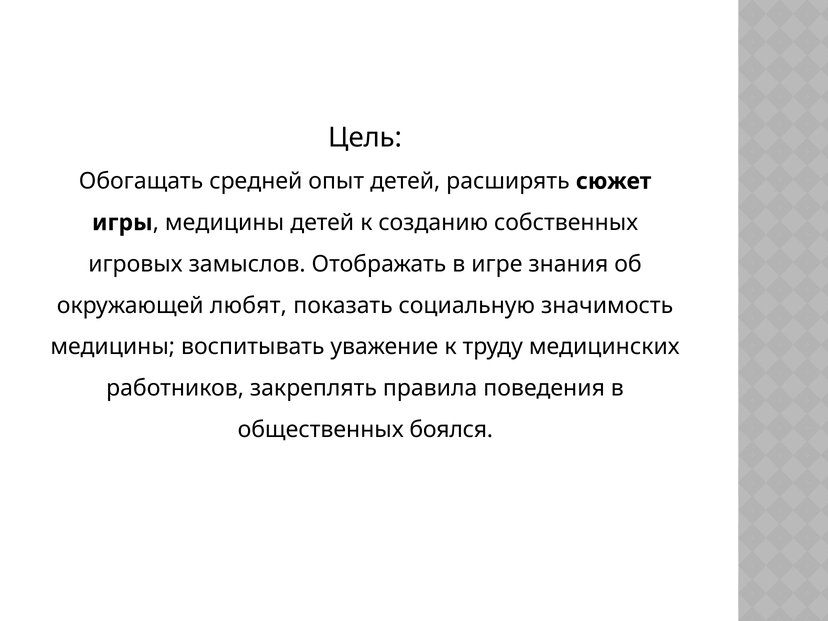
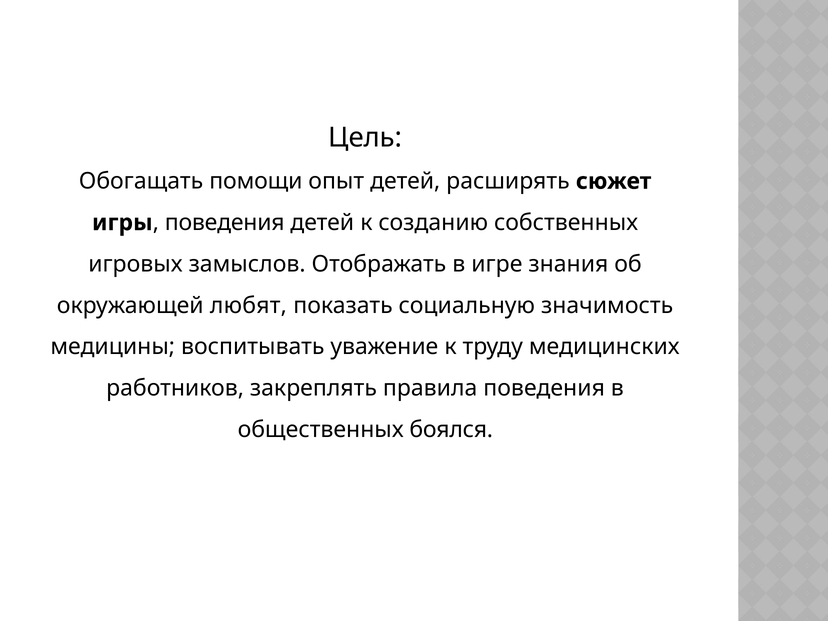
средней: средней -> помощи (256, 181)
медицины: медицины -> поведения (225, 223)
